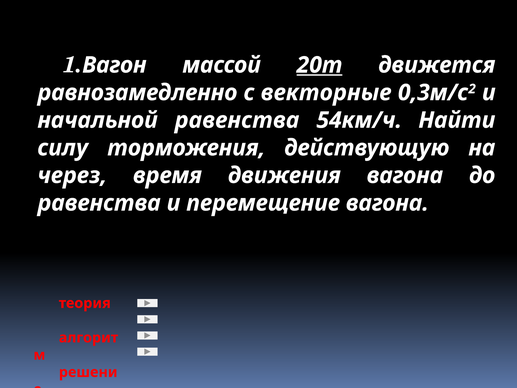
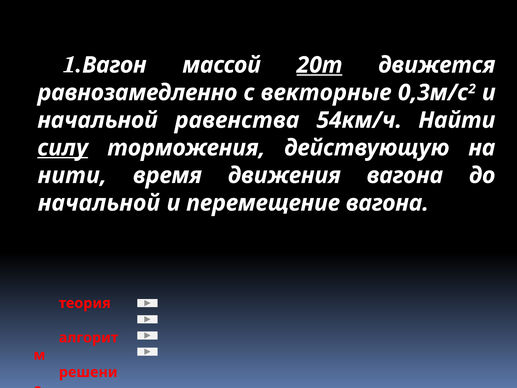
силу underline: none -> present (63, 148)
через: через -> нити (72, 175)
равенства: равенства -> начальной (99, 203)
